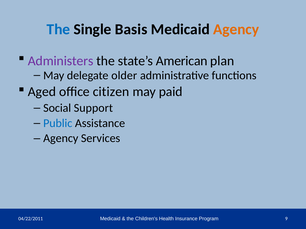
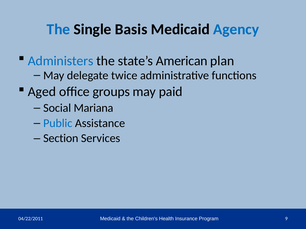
Agency colour: orange -> blue (236, 29)
Administers colour: purple -> blue (61, 61)
older: older -> twice (124, 76)
citizen: citizen -> groups (111, 92)
Support: Support -> Mariana (93, 108)
Agency: Agency -> Section (61, 139)
